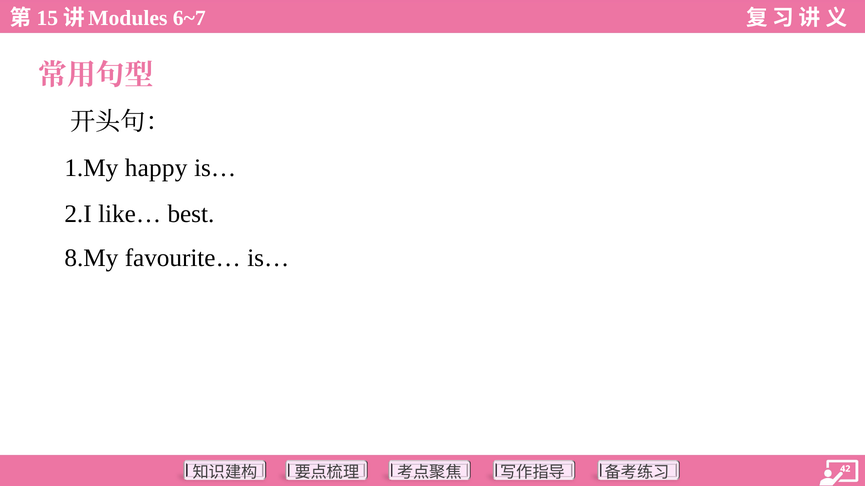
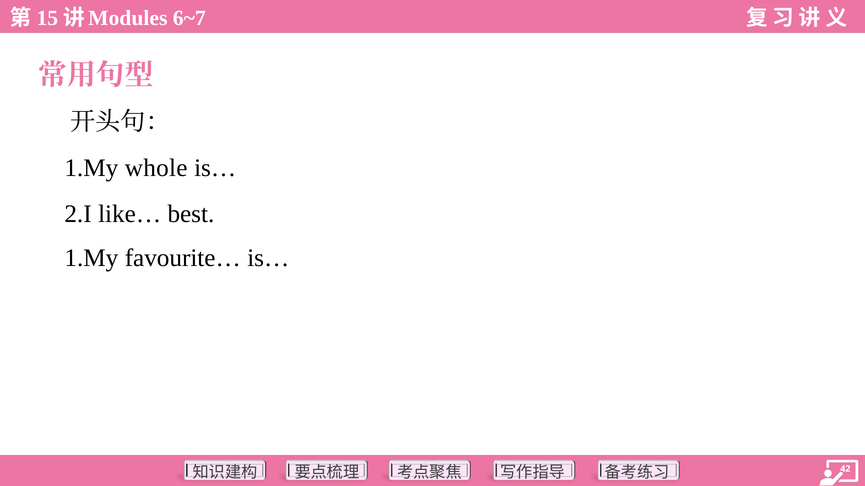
happy: happy -> whole (156, 168)
8.My: 8.My -> 1.My (91, 258)
